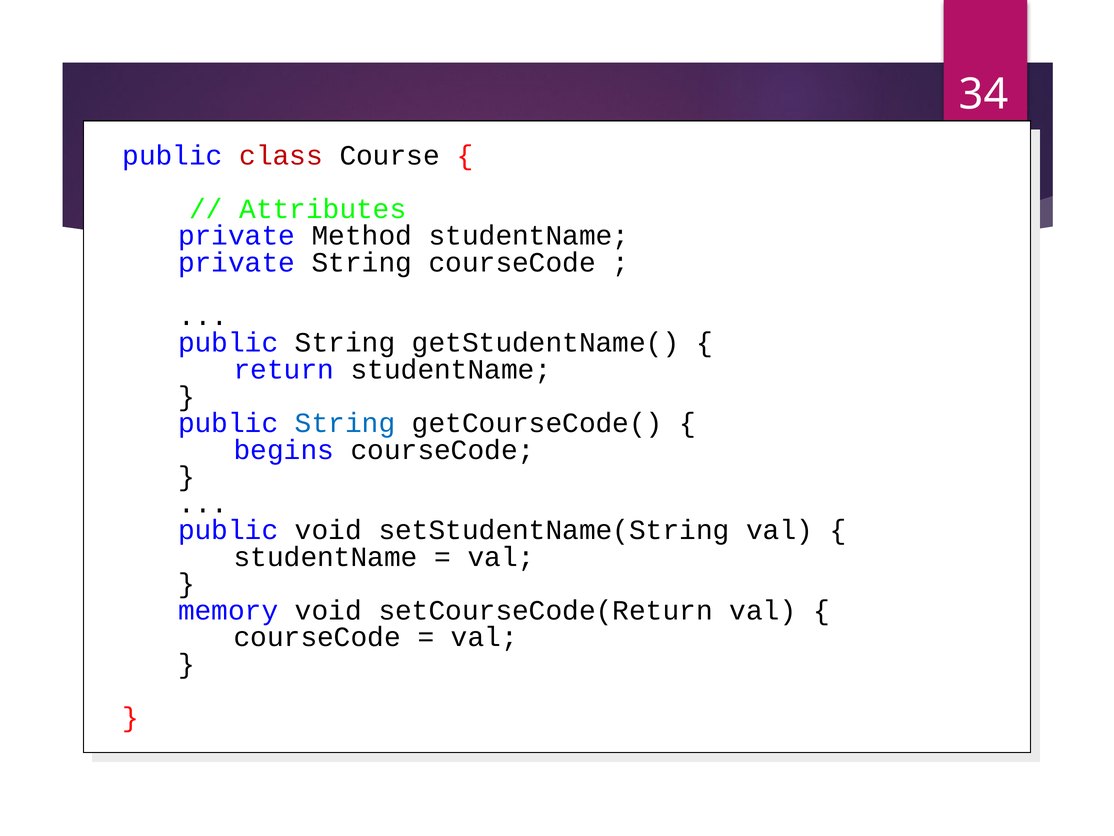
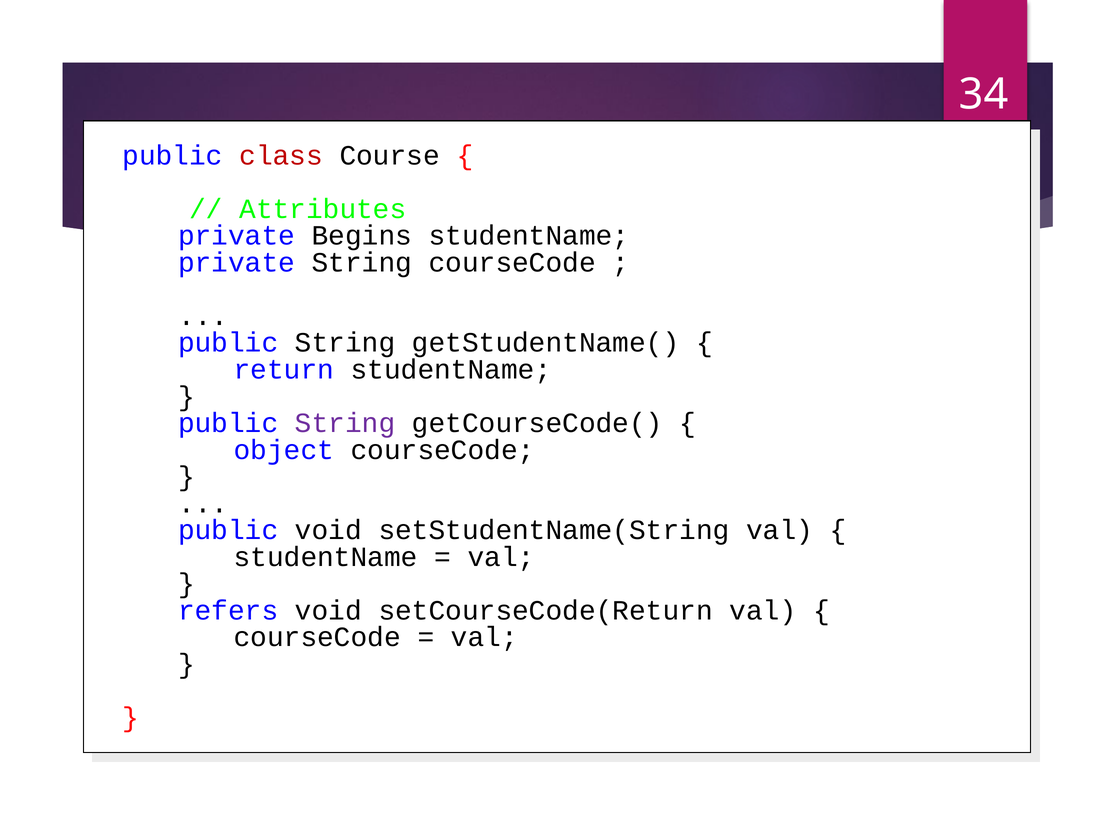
Method: Method -> Begins (362, 236)
String colour: blue -> purple (345, 423)
begins: begins -> object (284, 450)
memory: memory -> refers (228, 610)
